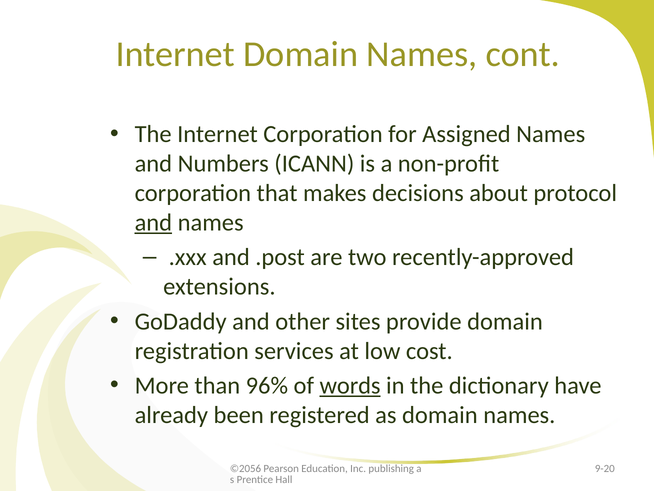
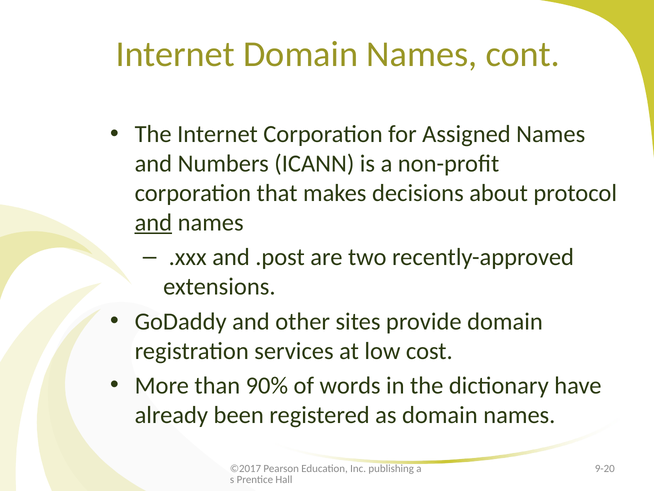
96%: 96% -> 90% (267, 385)
words underline: present -> none (350, 385)
©2056: ©2056 -> ©2017 (246, 468)
